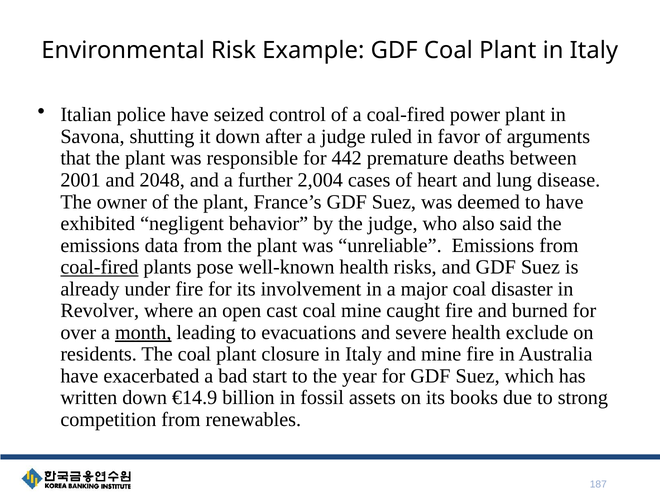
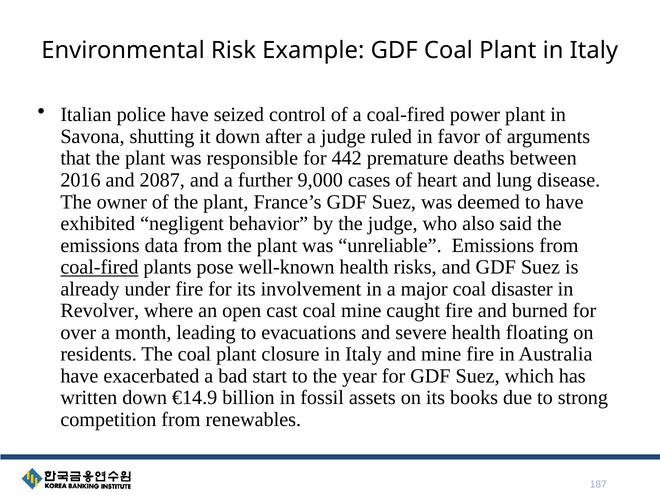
2001: 2001 -> 2016 (81, 180)
2048: 2048 -> 2087 (162, 180)
2,004: 2,004 -> 9,000 (320, 180)
month underline: present -> none (143, 333)
exclude: exclude -> floating (537, 333)
